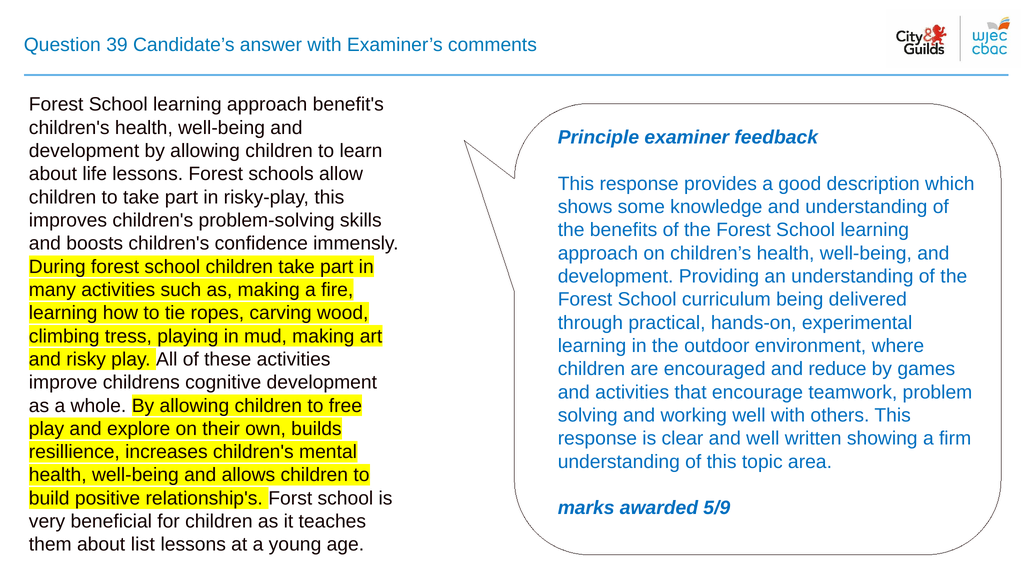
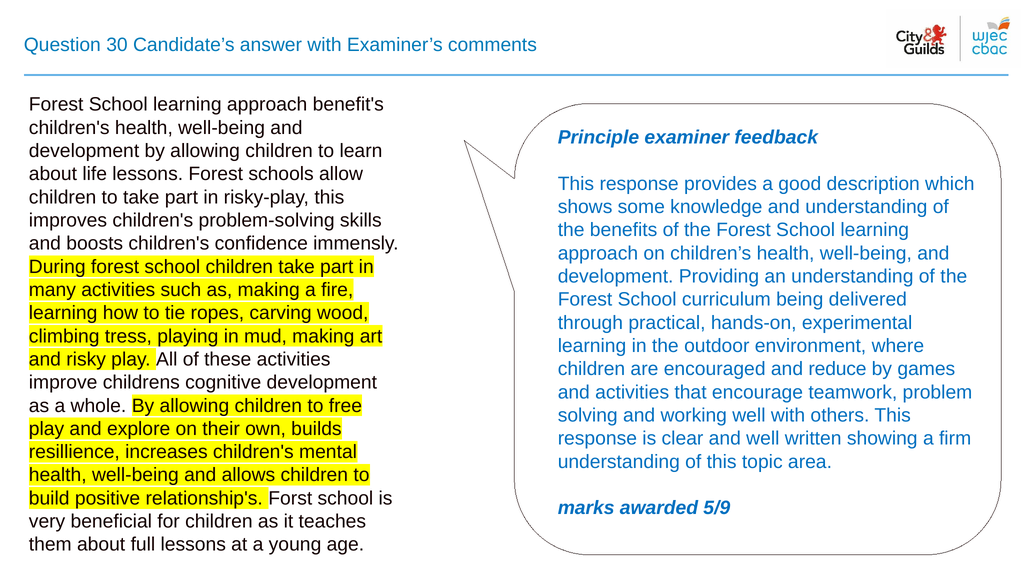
39: 39 -> 30 (117, 45)
list: list -> full (143, 544)
